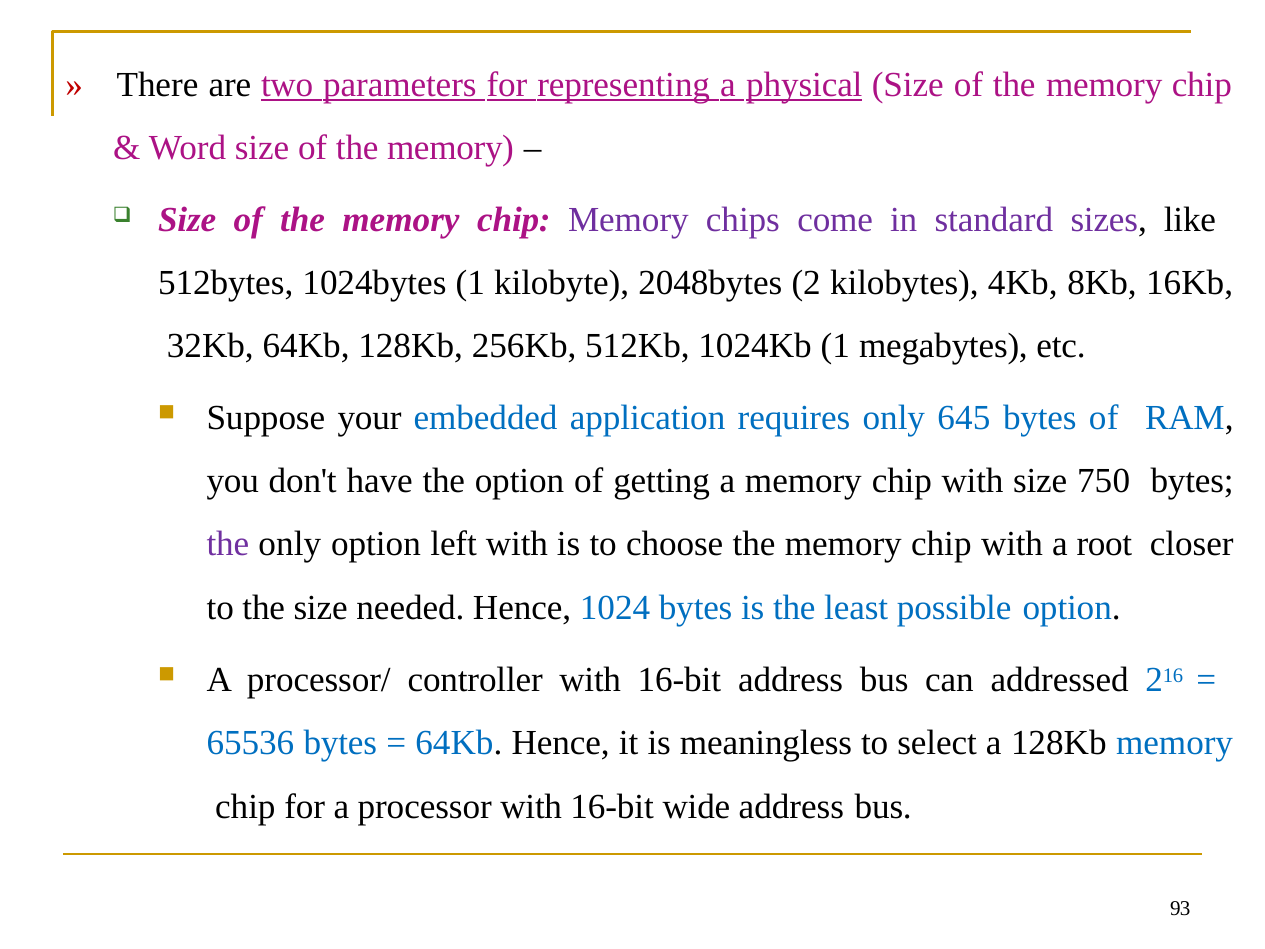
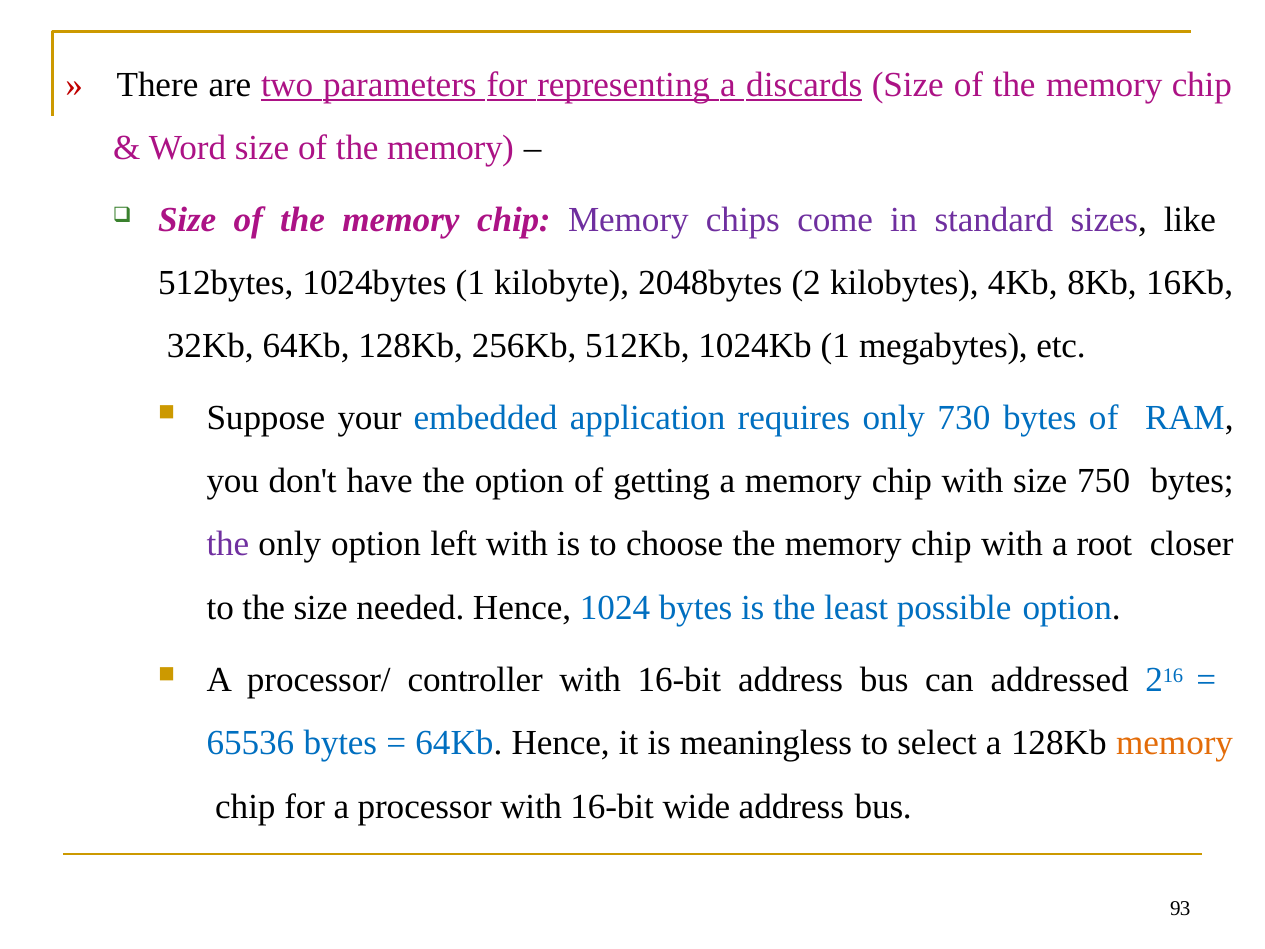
physical: physical -> discards (804, 85)
645: 645 -> 730 (964, 418)
memory colour: blue -> orange (1175, 743)
